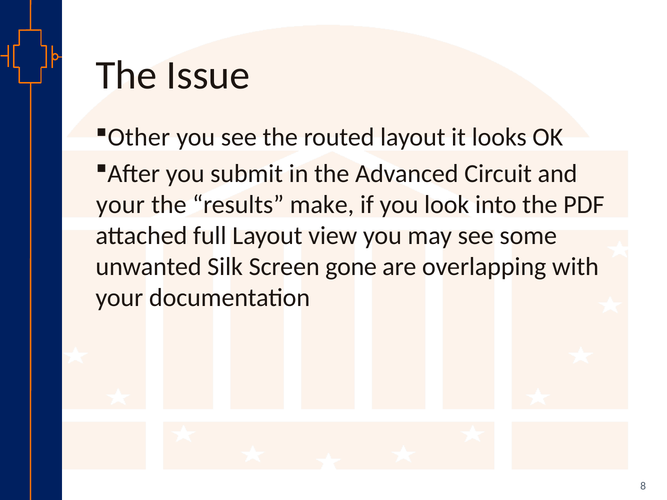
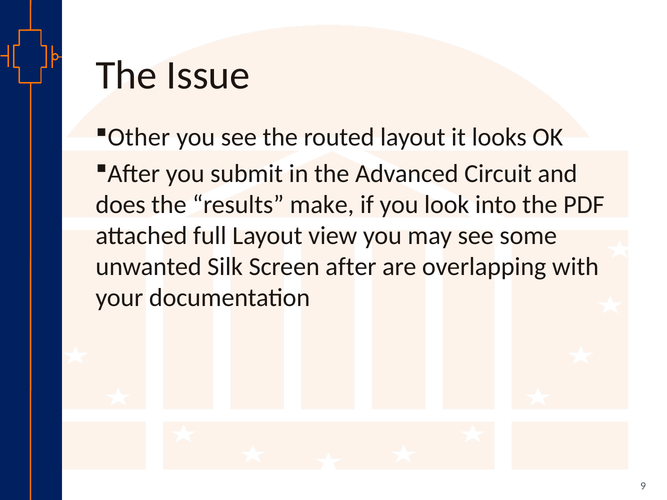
your: your -> does (121, 205)
Screen gone: gone -> after (351, 267)
8: 8 -> 9 (643, 486)
